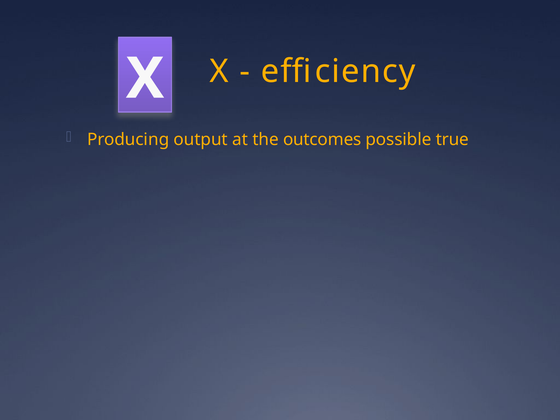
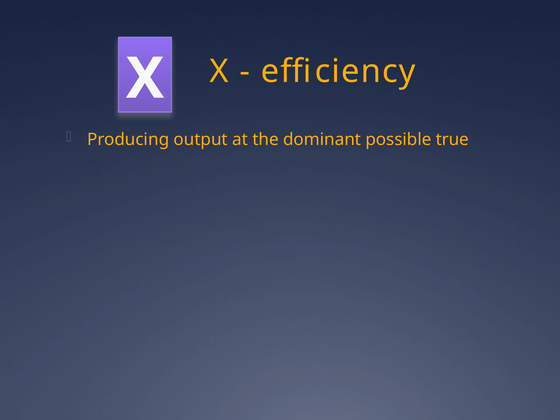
outcomes: outcomes -> dominant (322, 139)
